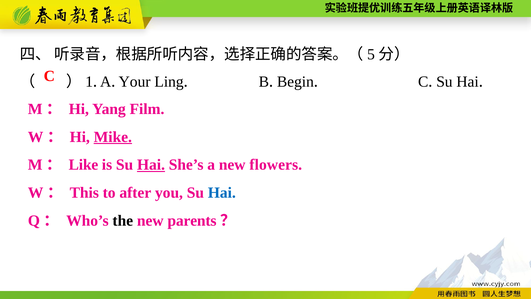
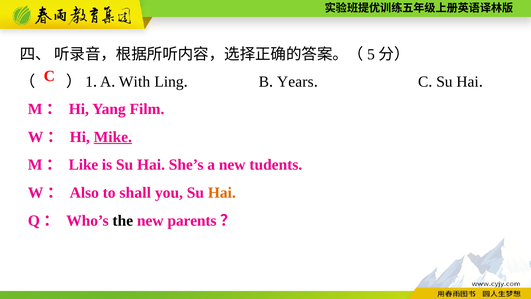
Your: Your -> With (135, 82)
Begin: Begin -> Years (295, 82)
Hai underline: present -> none (151, 165)
flowers: flowers -> tudents (276, 165)
This: This -> Also (84, 193)
after: after -> shall (135, 193)
Hai colour: blue -> orange (222, 193)
